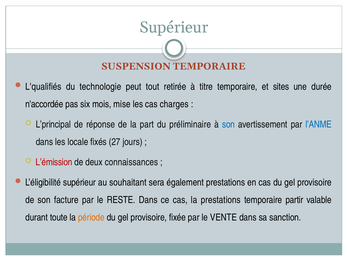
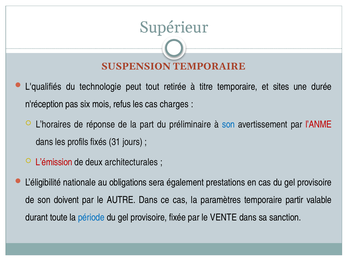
n'accordée: n'accordée -> n'réception (44, 104)
mise: mise -> refus (122, 104)
L’principal: L’principal -> L’horaires (53, 124)
l’ANME colour: blue -> red (319, 124)
locale: locale -> profils (78, 142)
27: 27 -> 31 (115, 142)
connaissances: connaissances -> architecturales (131, 162)
L’éligibilité supérieur: supérieur -> nationale (79, 183)
souhaitant: souhaitant -> obligations (128, 183)
facture: facture -> doivent (66, 200)
RESTE: RESTE -> AUTRE (121, 200)
la prestations: prestations -> paramètres (221, 200)
période colour: orange -> blue (91, 217)
